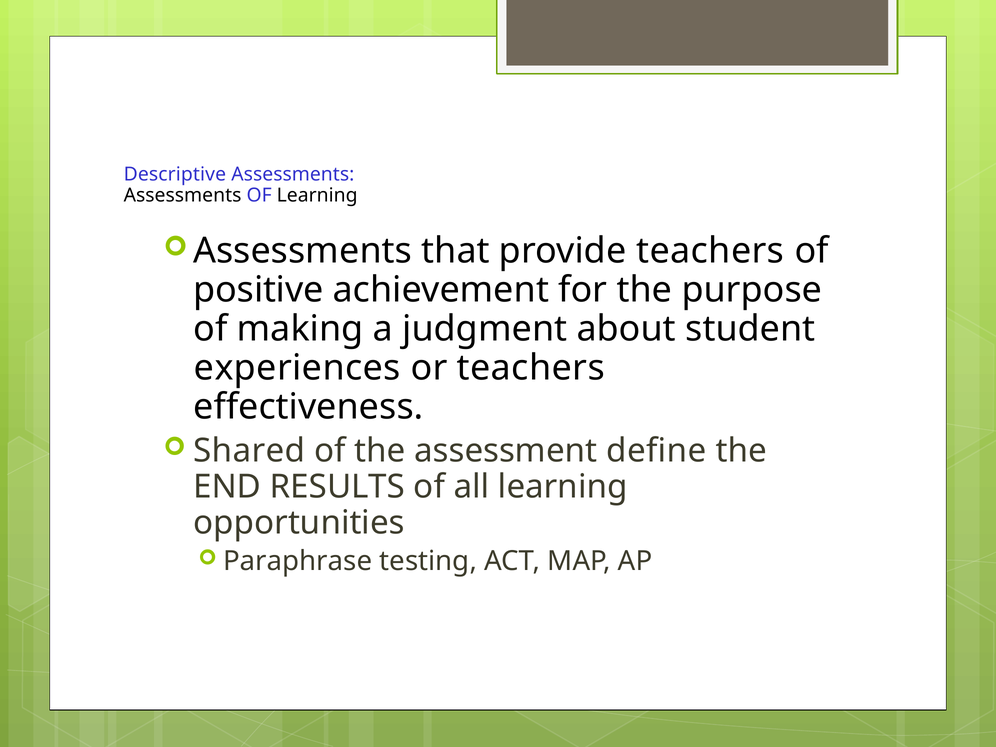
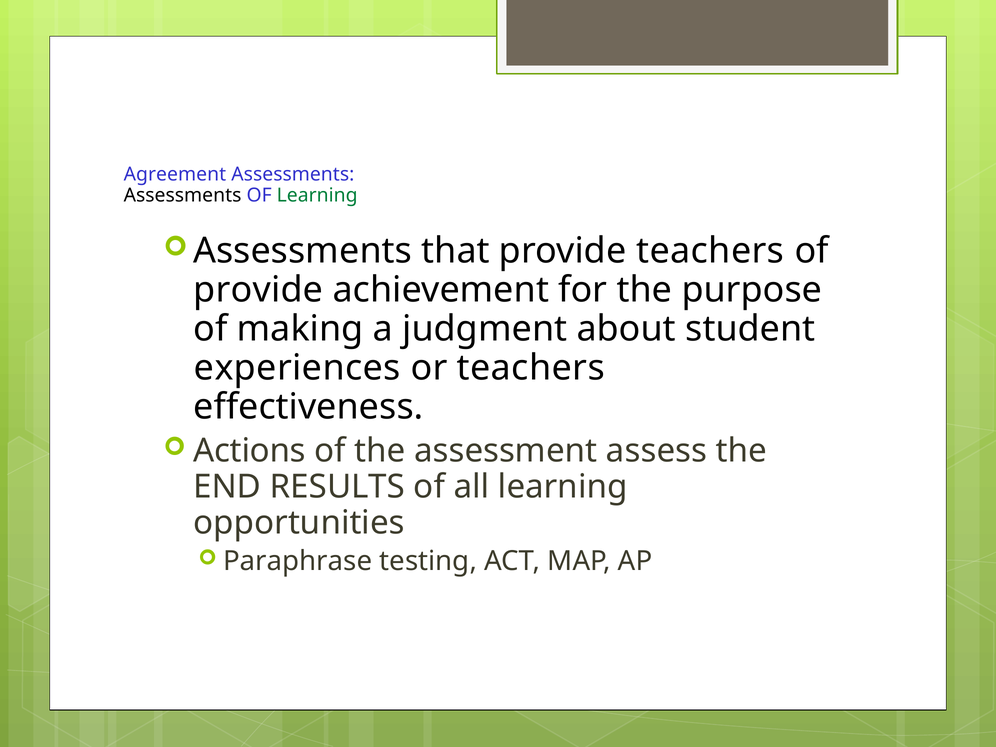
Descriptive: Descriptive -> Agreement (175, 174)
Learning colour: black -> green (317, 195)
positive: positive -> provide (258, 290)
Shared: Shared -> Actions (250, 451)
define: define -> assess (657, 451)
